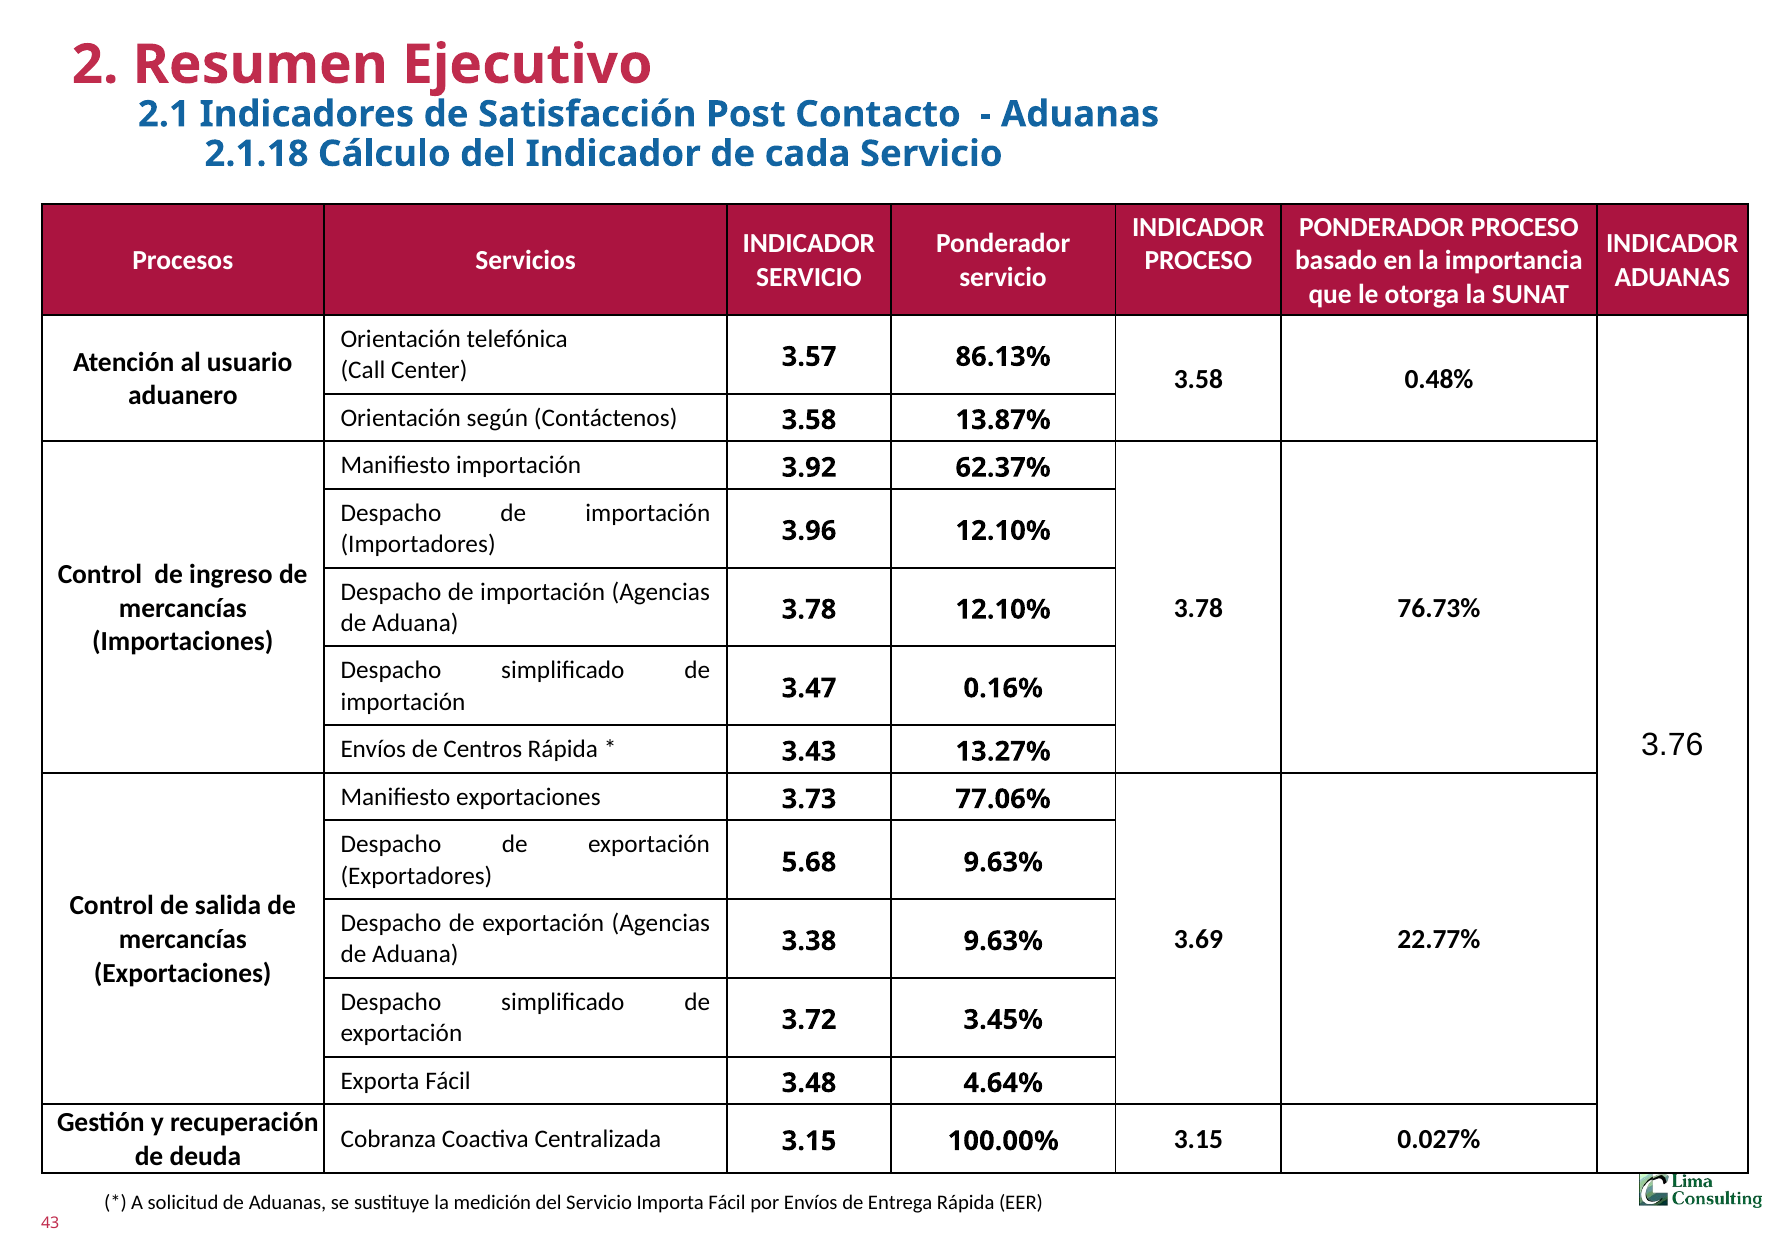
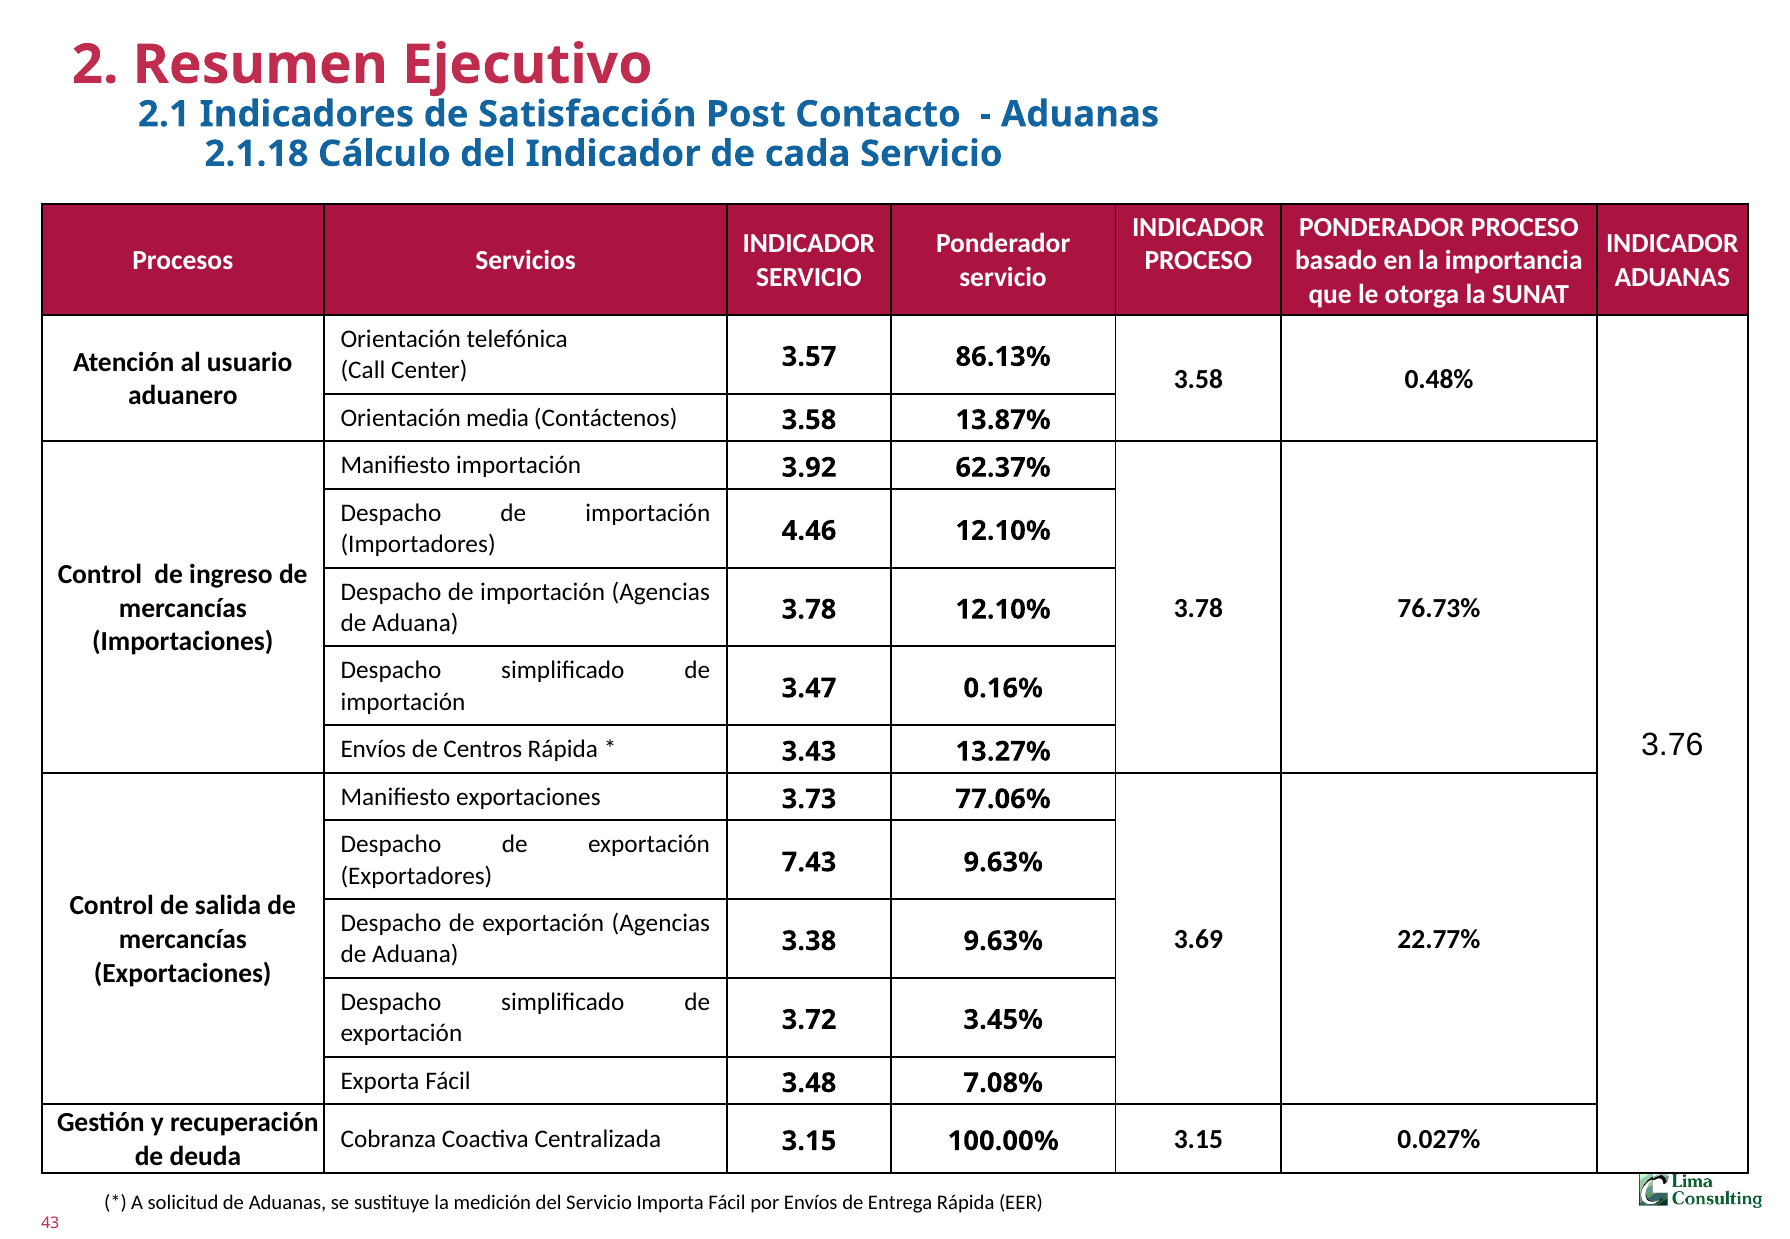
según: según -> media (498, 418)
3.96: 3.96 -> 4.46 (809, 531)
5.68: 5.68 -> 7.43 (809, 862)
4.64%: 4.64% -> 7.08% (1003, 1083)
